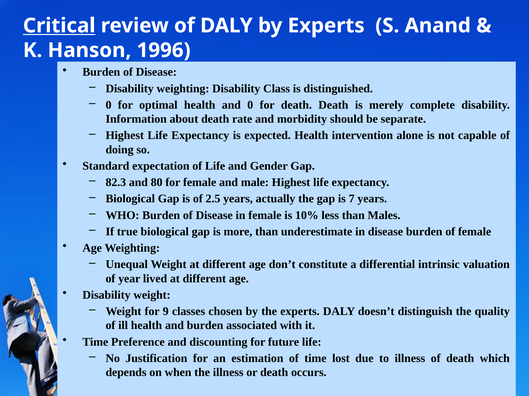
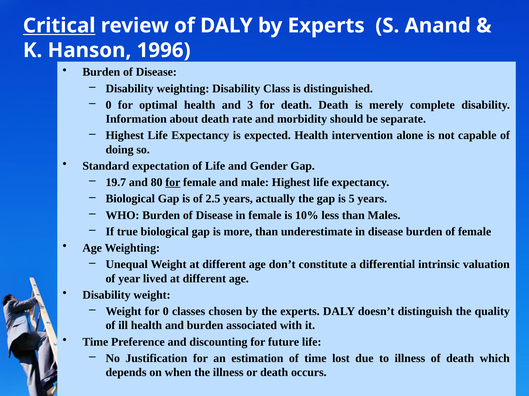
and 0: 0 -> 3 (250, 105)
82.3: 82.3 -> 19.7 (116, 183)
for underline: none -> present (173, 183)
7: 7 -> 5 (352, 199)
for 9: 9 -> 0 (166, 312)
